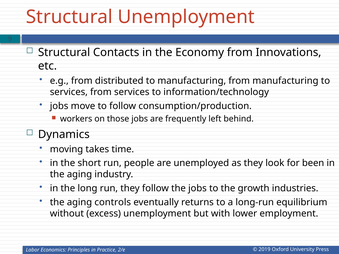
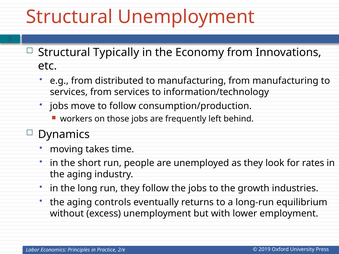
Contacts: Contacts -> Typically (116, 52)
been: been -> rates (313, 163)
